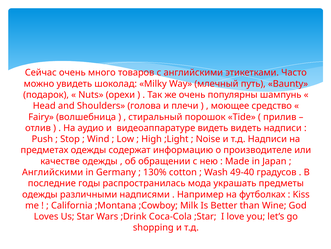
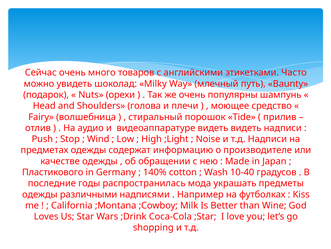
Английскими: Английскими -> Пластикового (53, 172)
130%: 130% -> 140% (155, 172)
49-40: 49-40 -> 10-40 (242, 172)
